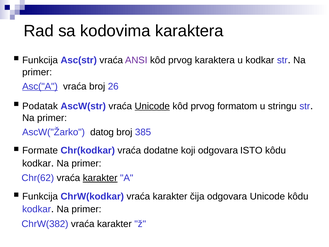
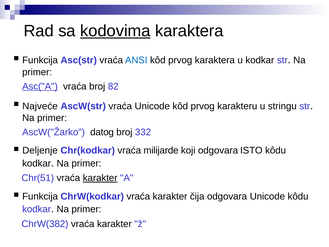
kodovima underline: none -> present (115, 31)
ANSI colour: purple -> blue (136, 60)
26: 26 -> 82 (113, 86)
Podatak: Podatak -> Najveće (40, 106)
Unicode underline: present -> none (152, 106)
formatom: formatom -> karakteru (237, 106)
385: 385 -> 332 (143, 132)
Formate: Formate -> Deljenje (40, 150)
dodatne: dodatne -> milijarde (161, 150)
Chr(62: Chr(62 -> Chr(51 (38, 178)
